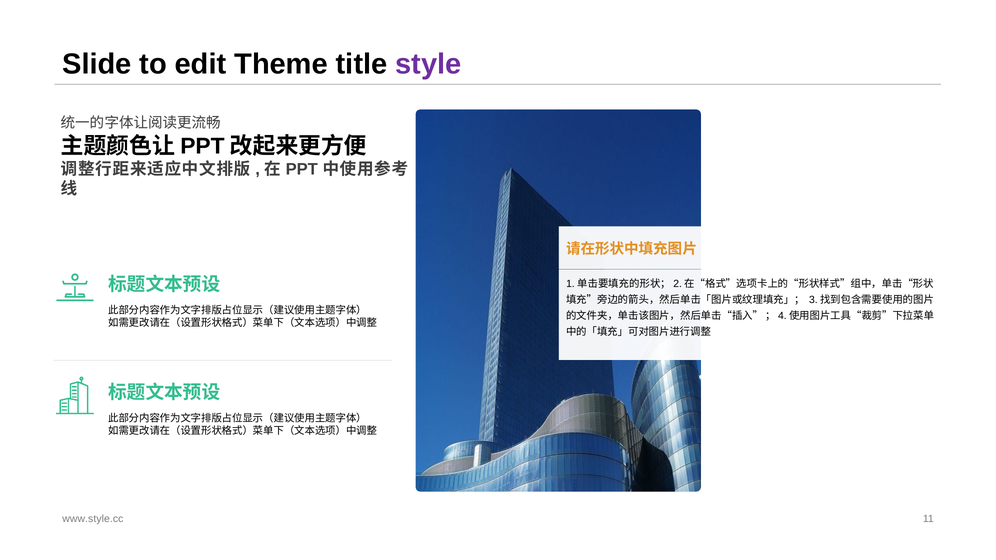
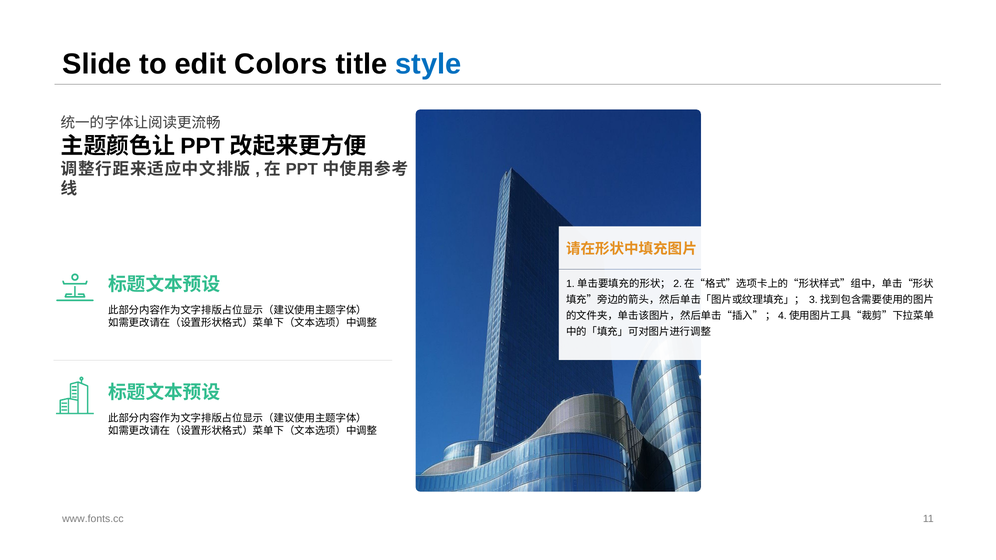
Theme: Theme -> Colors (281, 64)
style colour: purple -> blue (428, 64)
www.style.cc: www.style.cc -> www.fonts.cc (93, 519)
